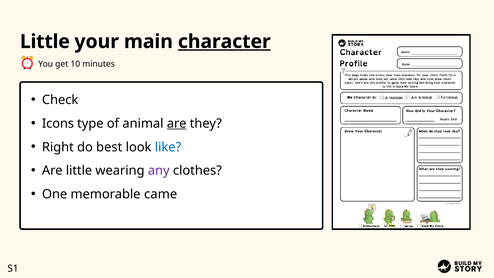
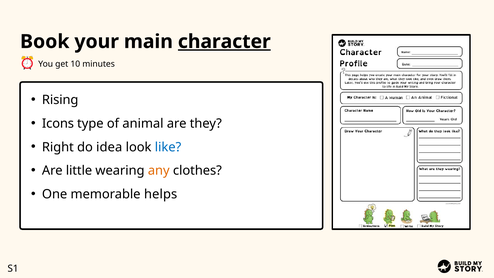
Little: Little -> Book (45, 42)
Check: Check -> Rising (60, 100)
are underline: present -> none (177, 123)
best: best -> idea (109, 147)
any colour: purple -> orange (159, 171)
came: came -> helps (161, 194)
